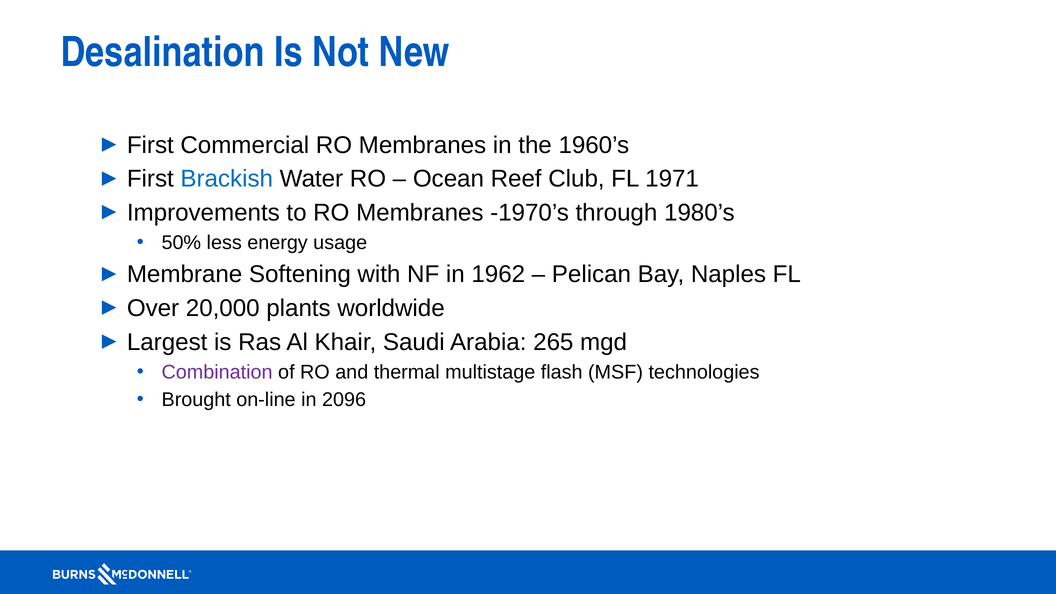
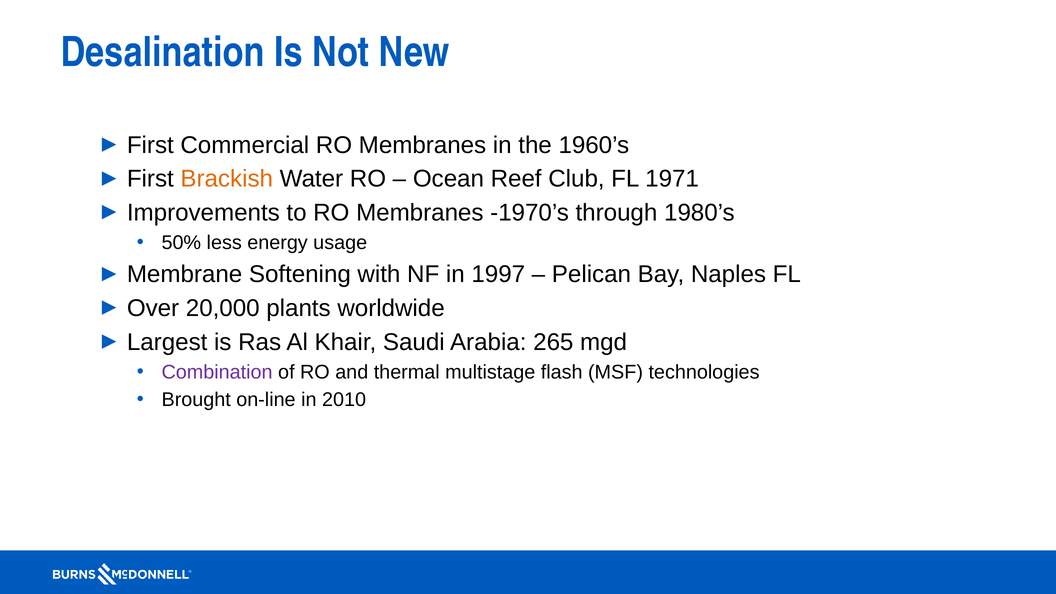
Brackish colour: blue -> orange (227, 179)
1962: 1962 -> 1997 (498, 274)
2096: 2096 -> 2010 (344, 400)
